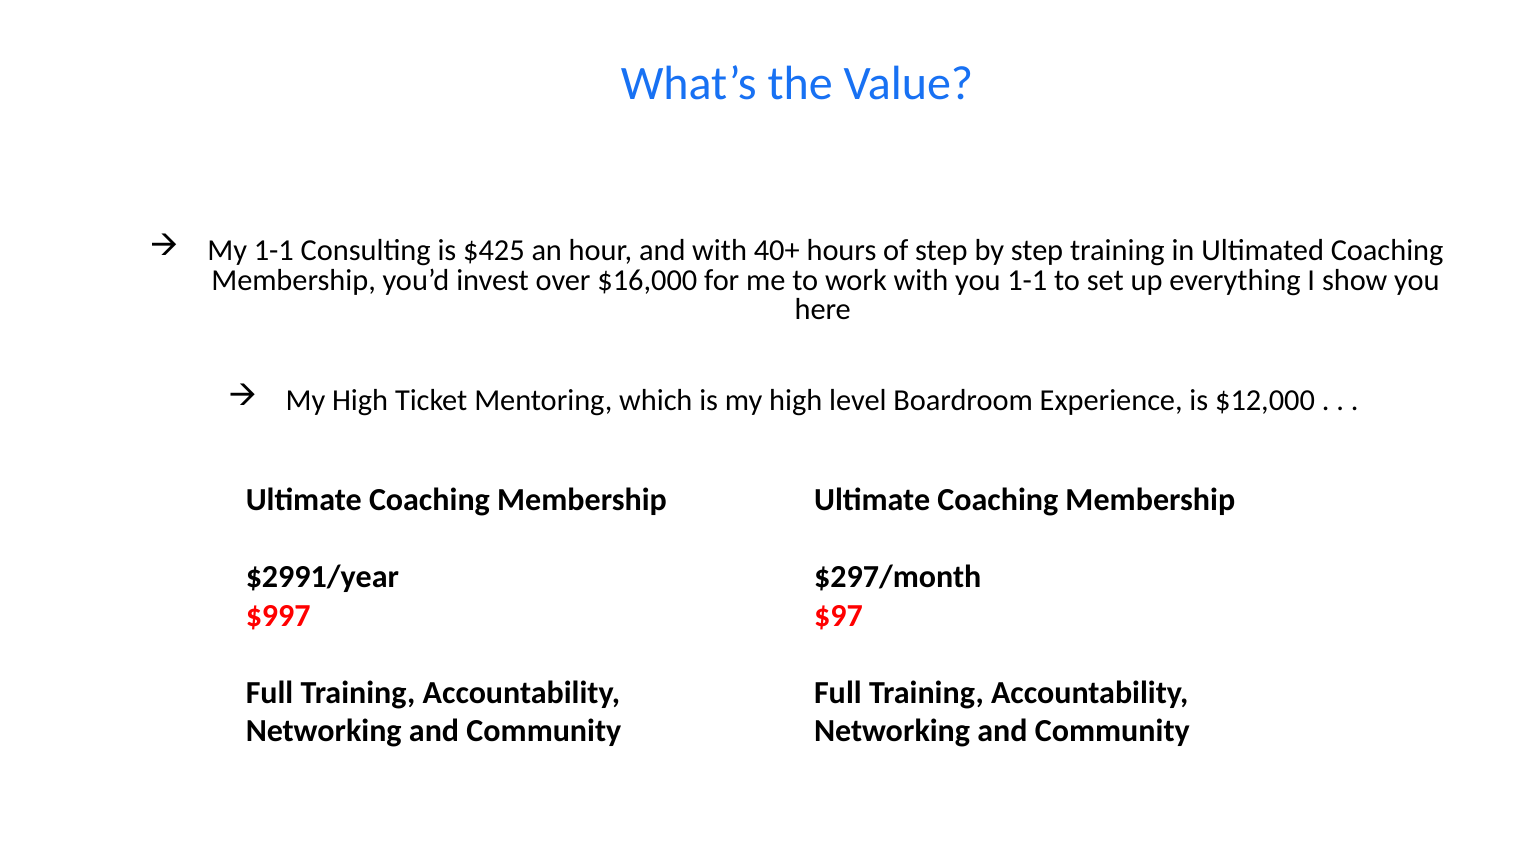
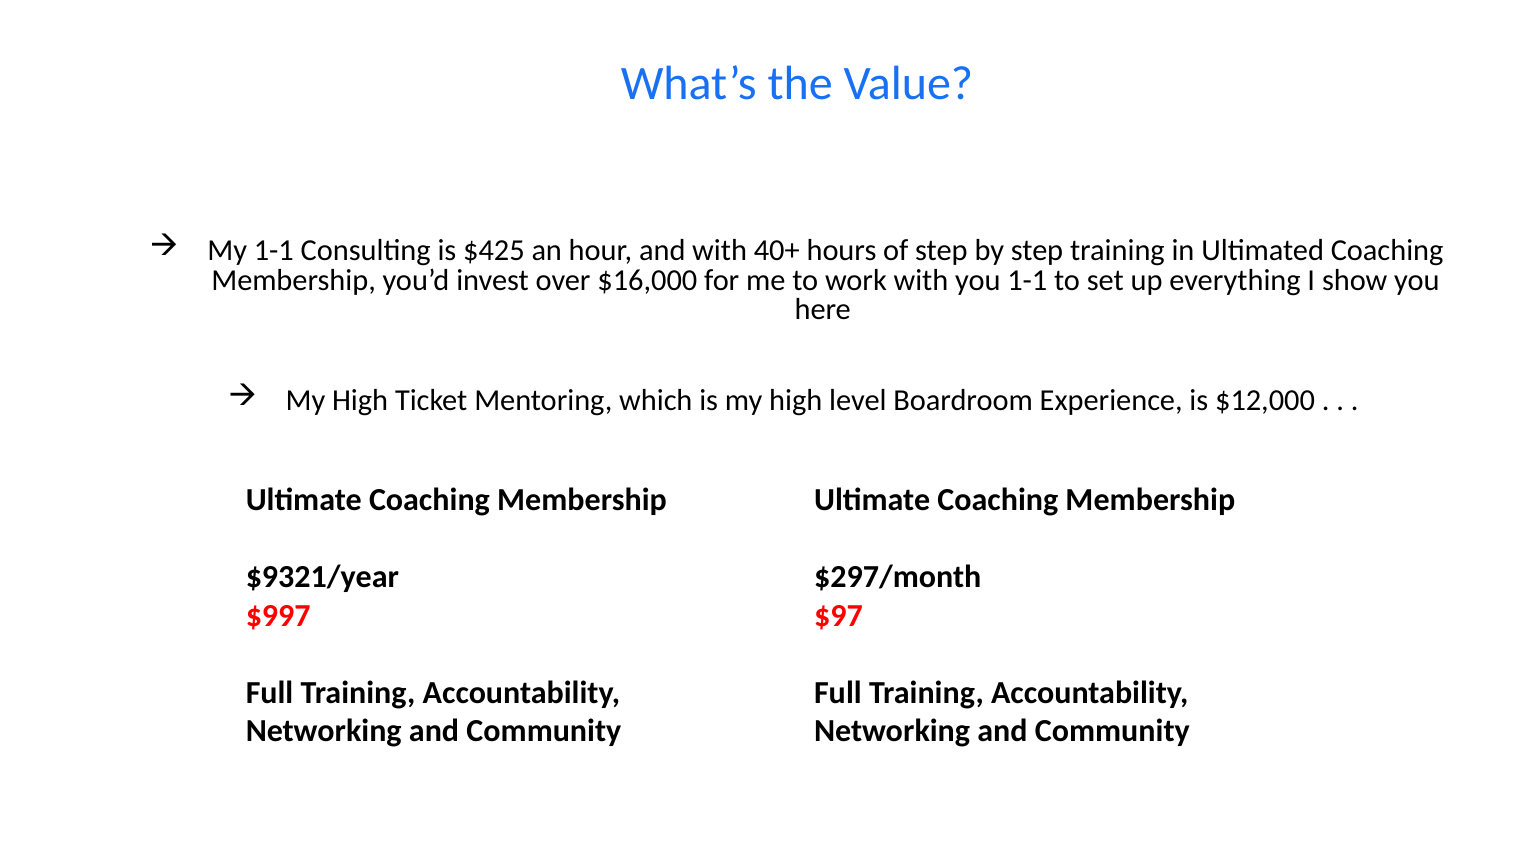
$2991/year: $2991/year -> $9321/year (322, 577)
